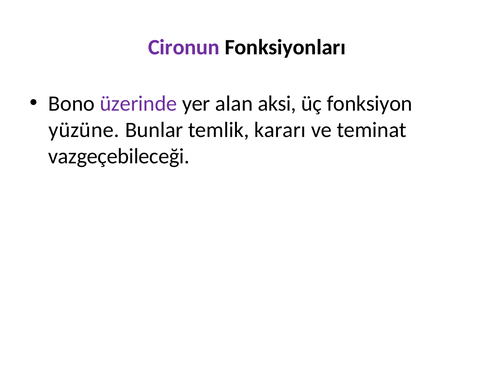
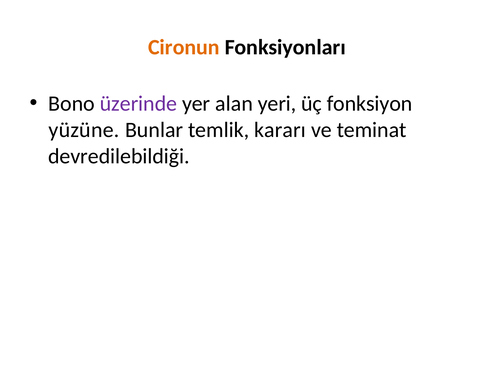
Cironun colour: purple -> orange (184, 47)
aksi: aksi -> yeri (277, 104)
vazgeçebileceği: vazgeçebileceği -> devredilebildiği (119, 156)
